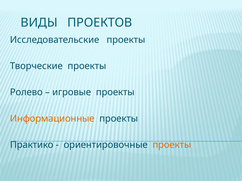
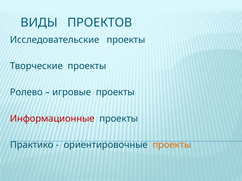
Информационные colour: orange -> red (52, 119)
